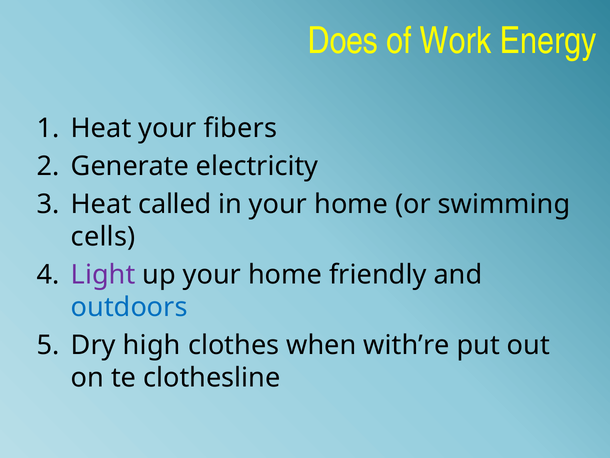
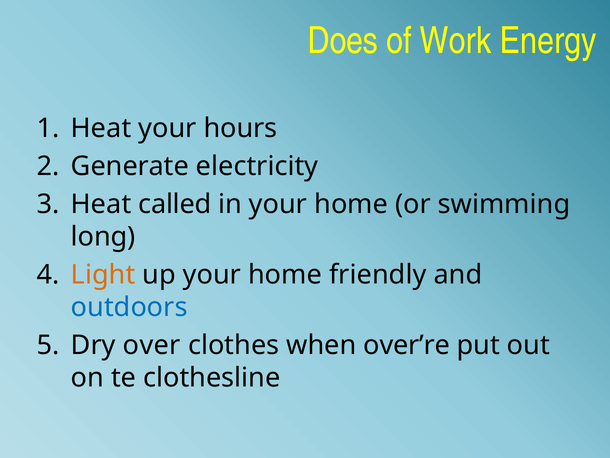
fibers: fibers -> hours (241, 128)
cells: cells -> long (103, 236)
Light colour: purple -> orange (103, 274)
high: high -> over (152, 345)
with’re: with’re -> over’re (407, 345)
